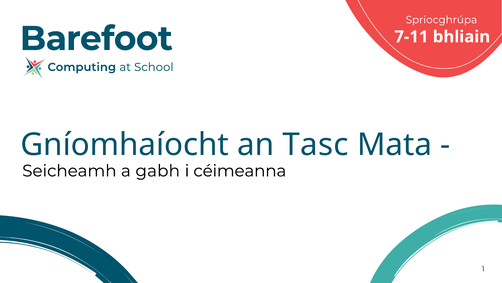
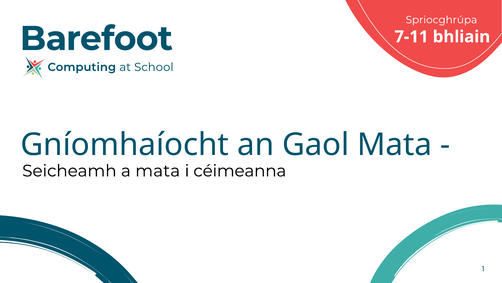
Tasc: Tasc -> Gaol (316, 144)
a gabh: gabh -> mata (158, 171)
